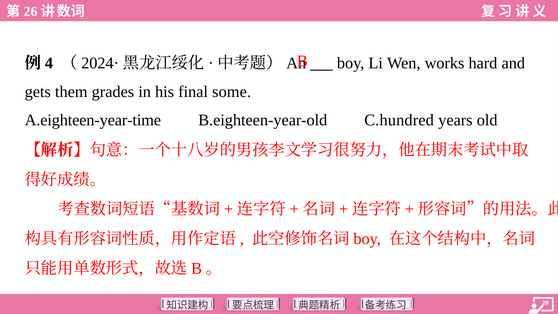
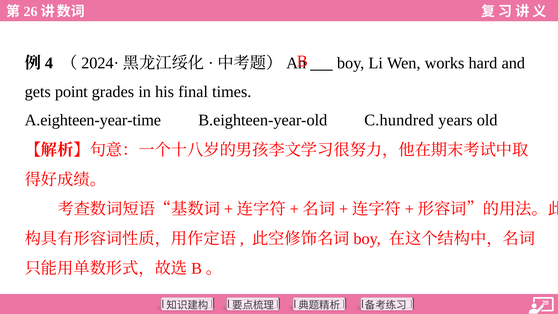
them: them -> point (71, 92)
some: some -> times (232, 92)
